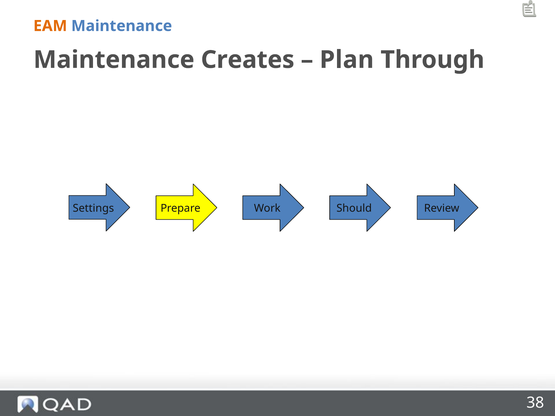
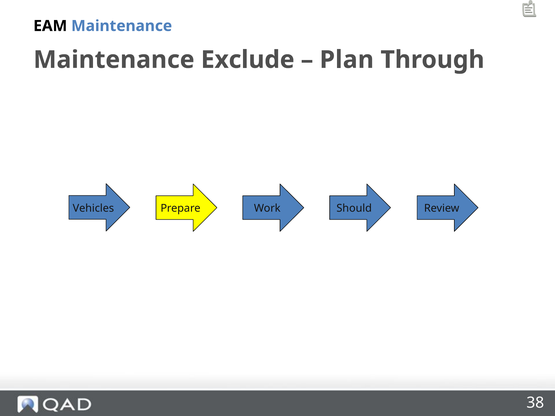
EAM colour: orange -> black (50, 26)
Creates: Creates -> Exclude (248, 60)
Settings: Settings -> Vehicles (93, 208)
